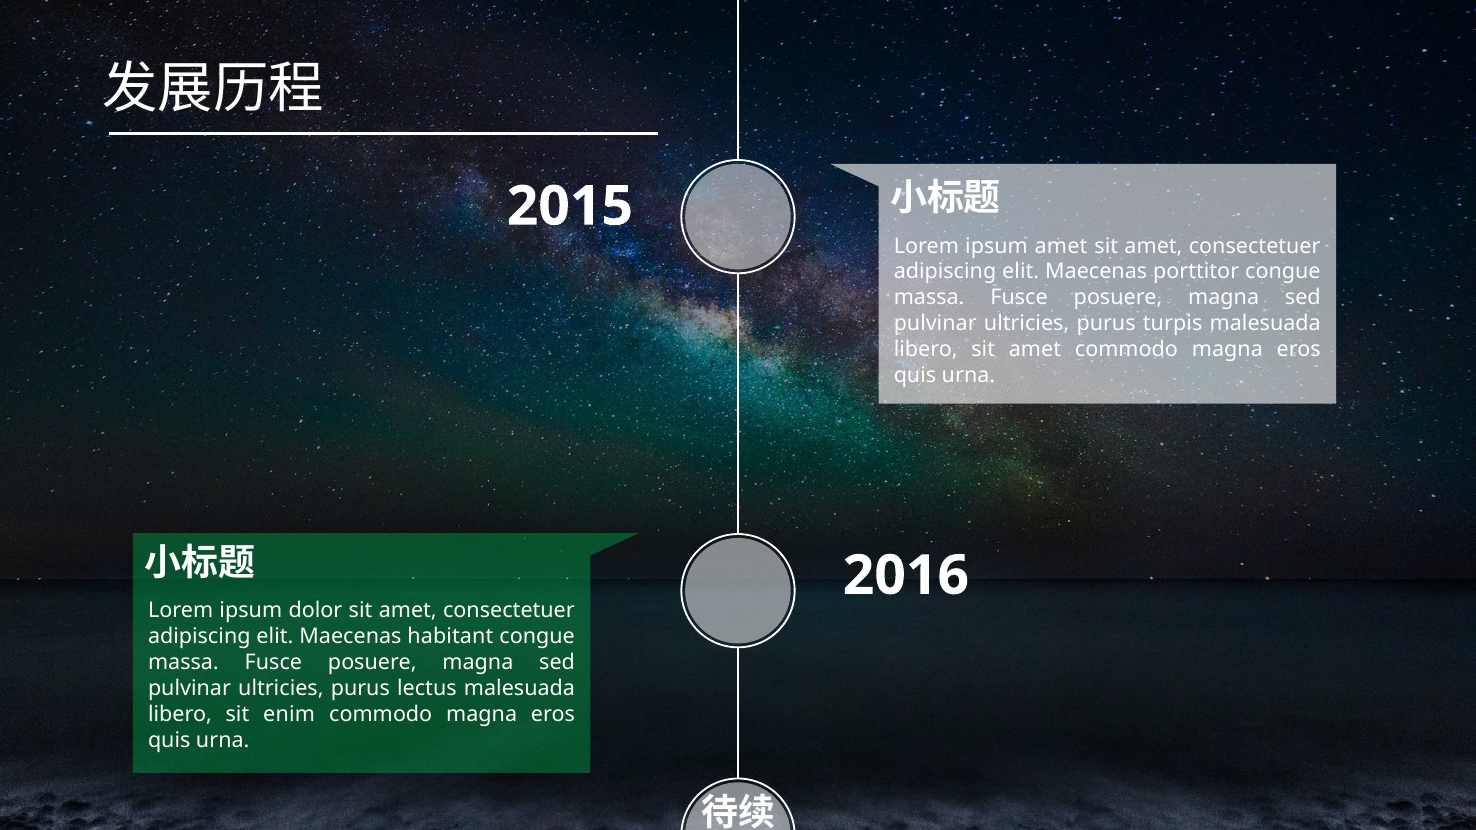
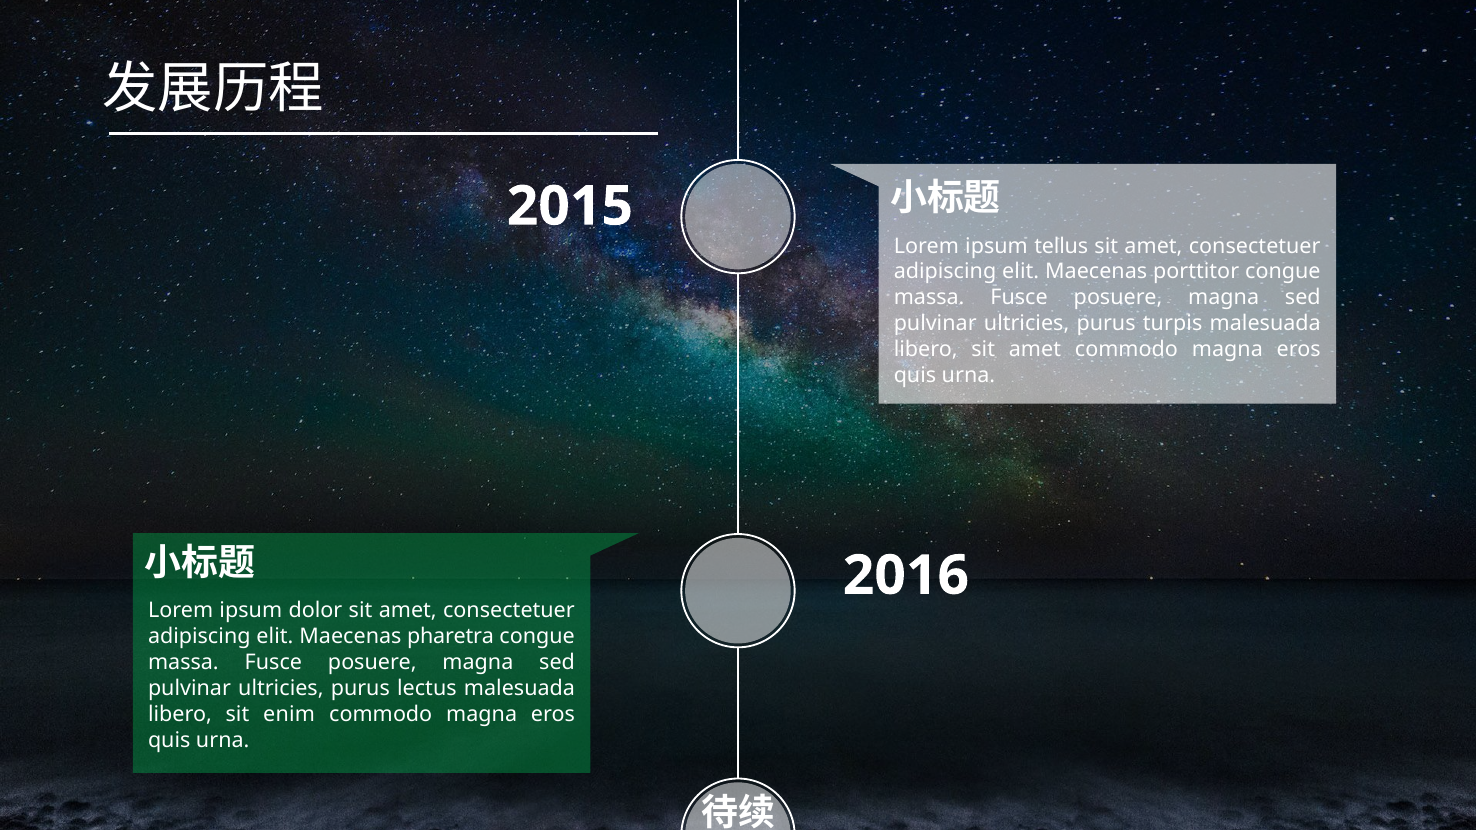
ipsum amet: amet -> tellus (1061, 246)
habitant: habitant -> pharetra (451, 637)
